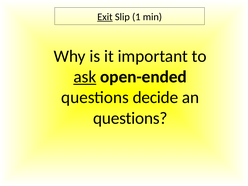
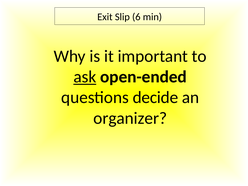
Exit underline: present -> none (105, 17)
1: 1 -> 6 (136, 17)
questions: questions -> organizer (130, 118)
